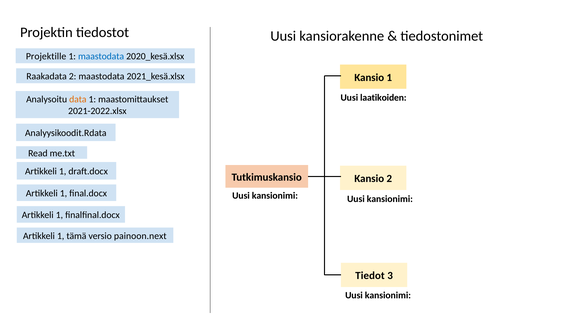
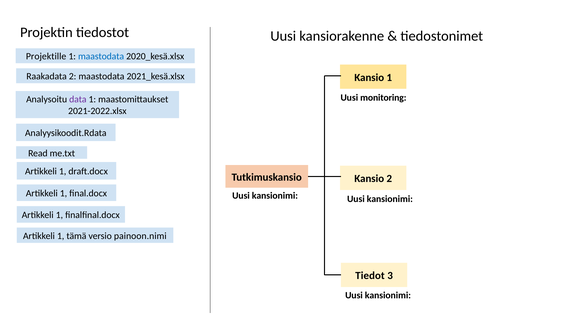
laatikoiden: laatikoiden -> monitoring (383, 98)
data colour: orange -> purple (78, 99)
painoon.next: painoon.next -> painoon.nimi (140, 236)
